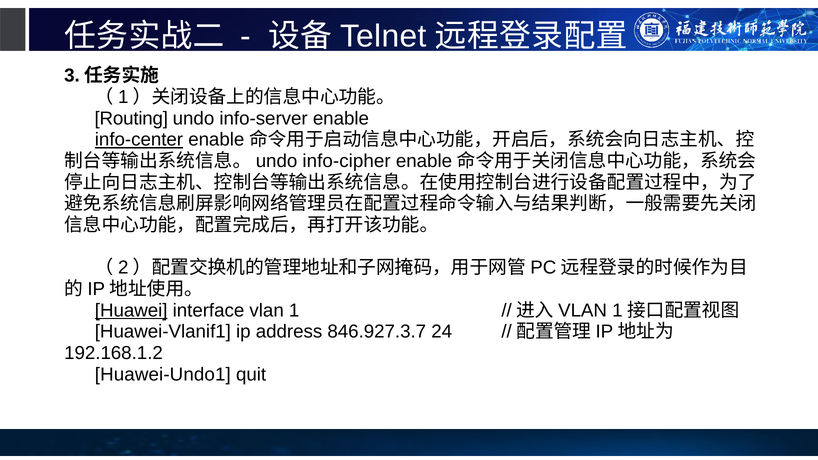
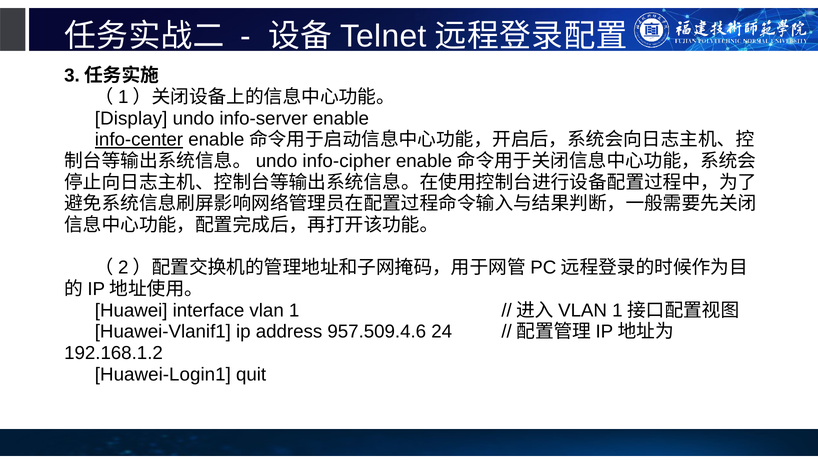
Routing: Routing -> Display (131, 118)
Huawei underline: present -> none (131, 311)
846.927.3.7: 846.927.3.7 -> 957.509.4.6 (377, 332)
Huawei-Undo1: Huawei-Undo1 -> Huawei-Login1 (163, 375)
